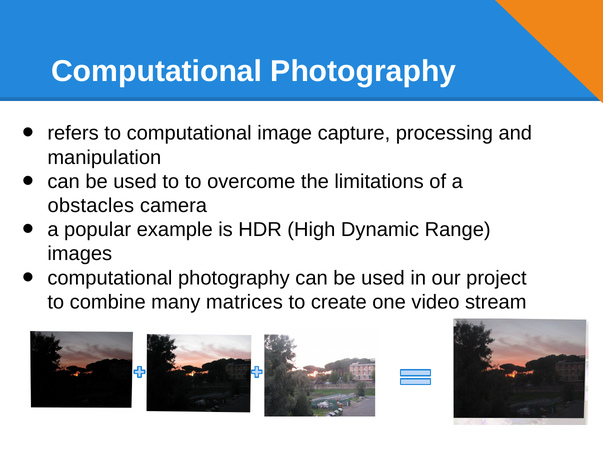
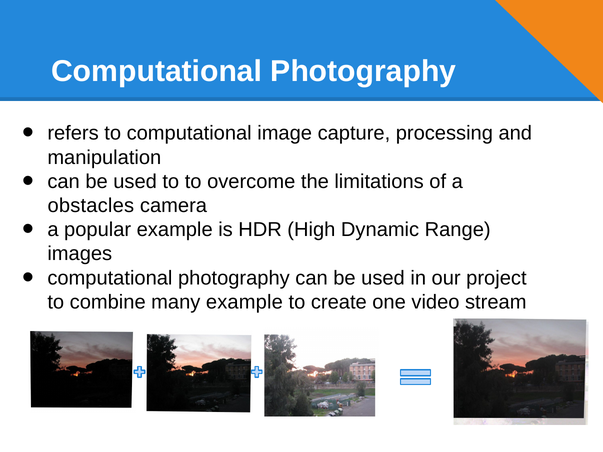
many matrices: matrices -> example (244, 302)
